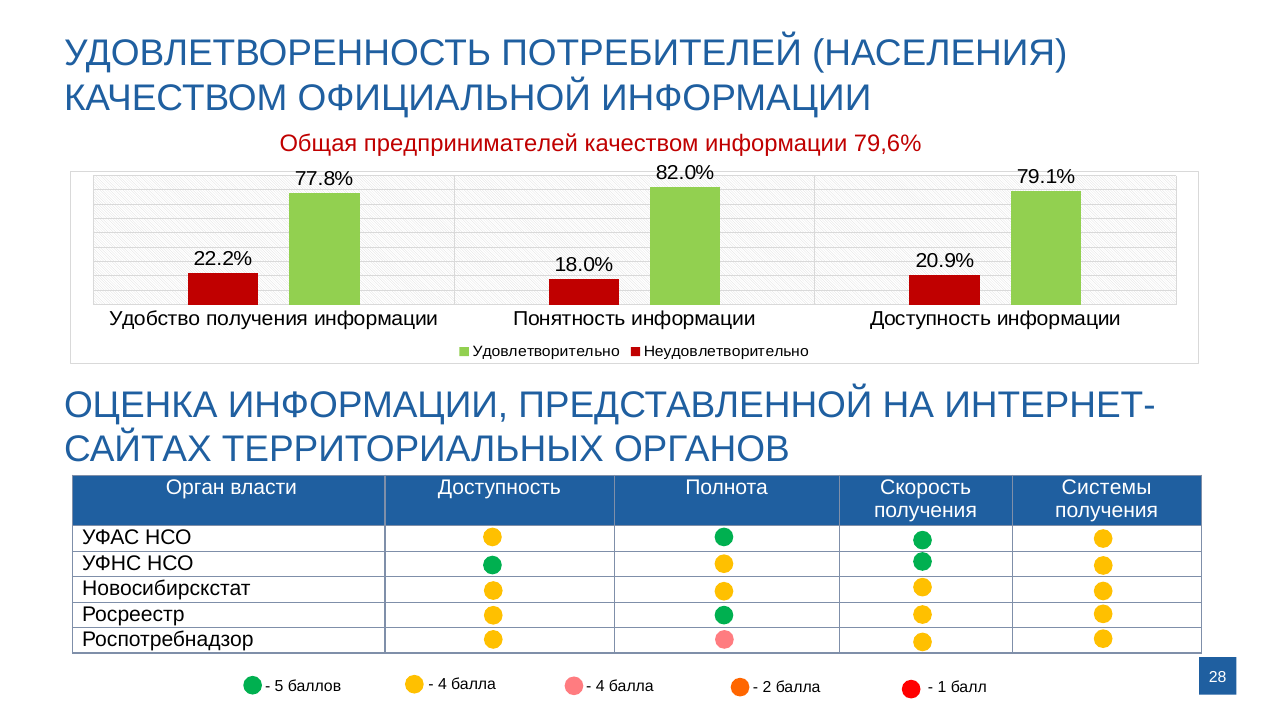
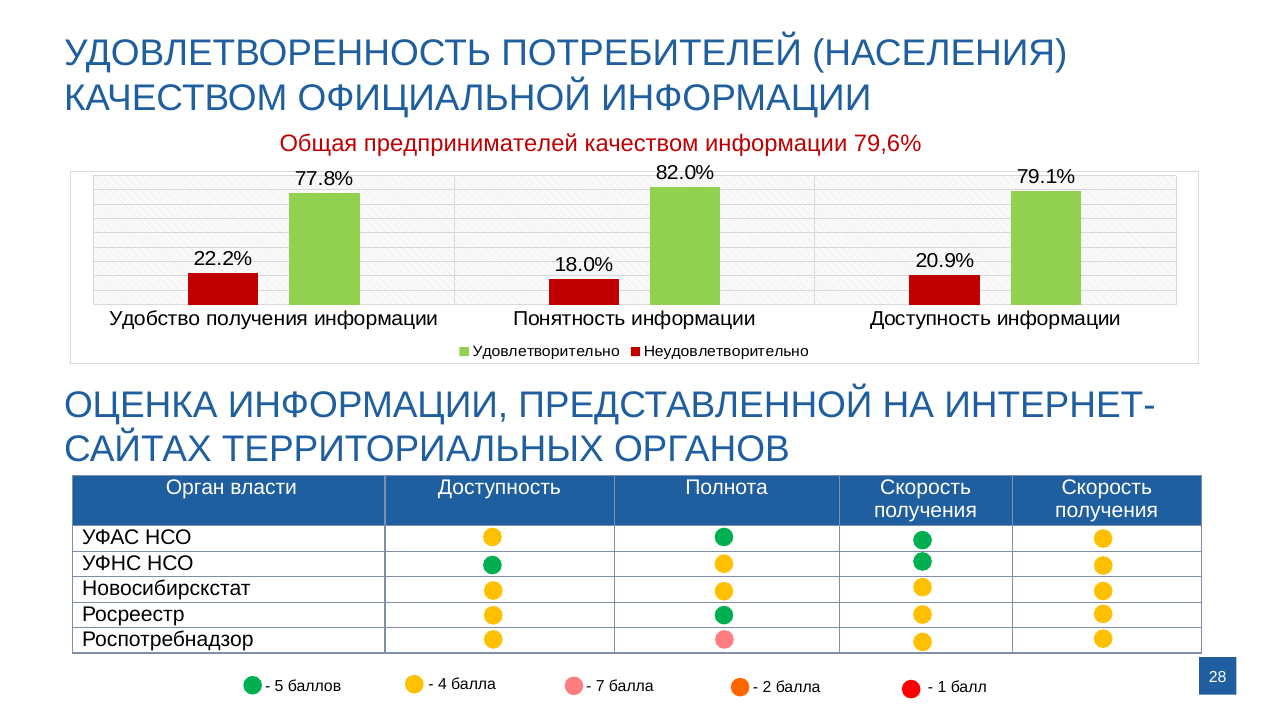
Системы: Системы -> Скорость (1107, 487)
4: 4 -> 7 (600, 686)
